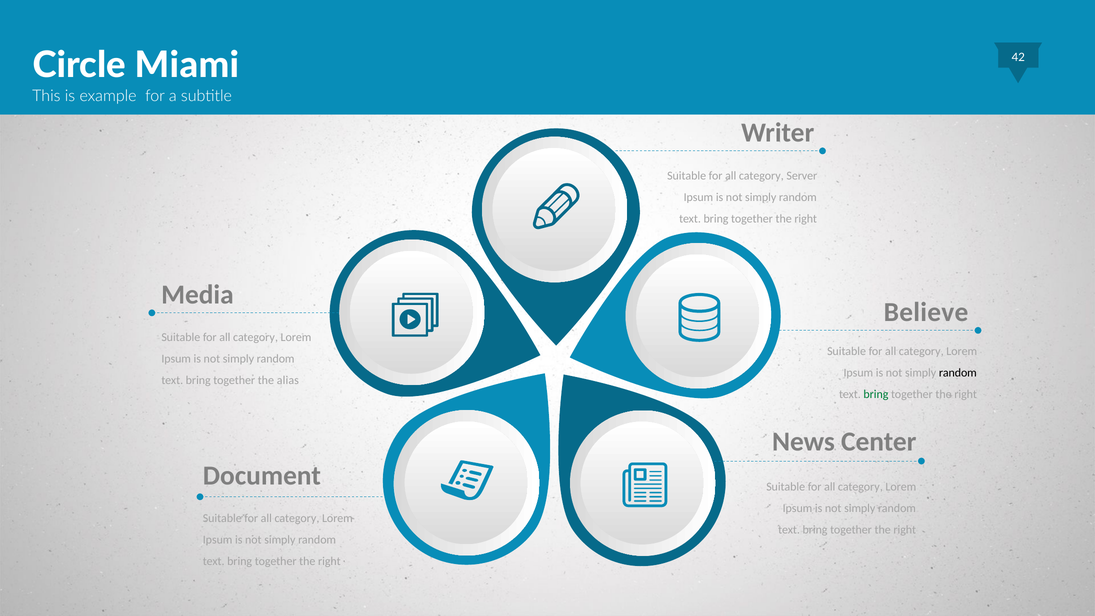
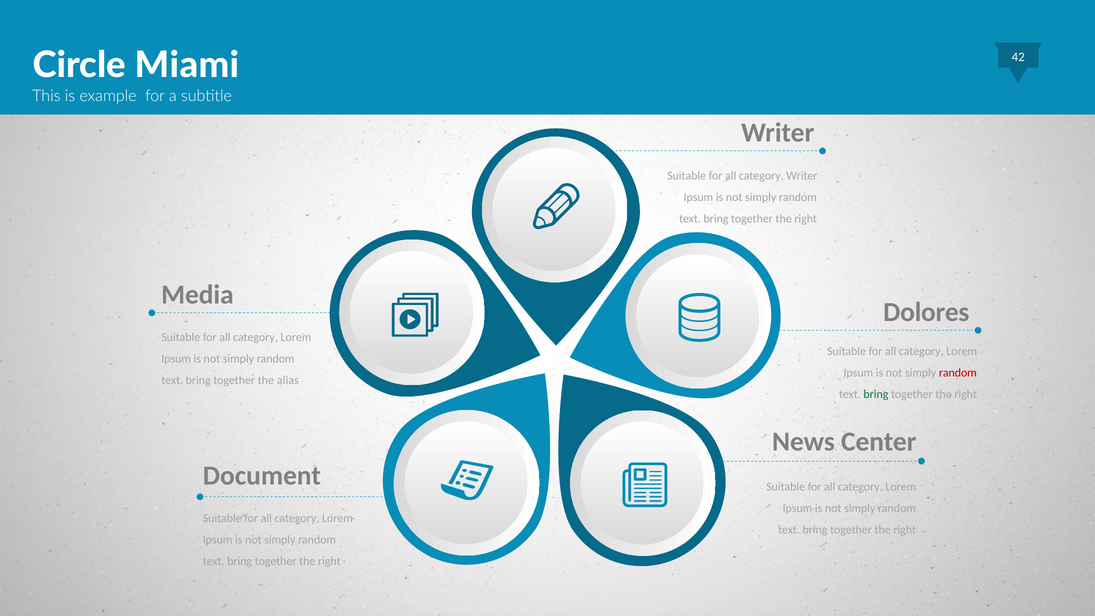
category Server: Server -> Writer (802, 176)
Believe: Believe -> Dolores (926, 312)
random colour: black -> red (958, 373)
